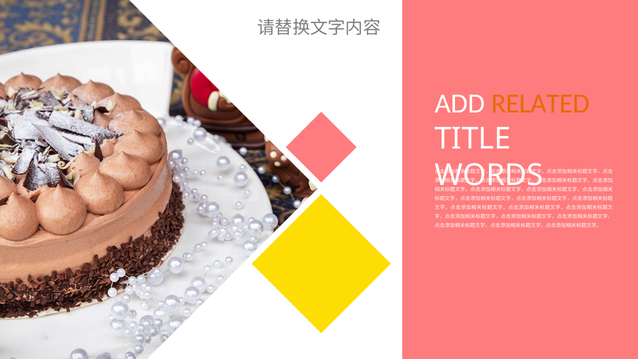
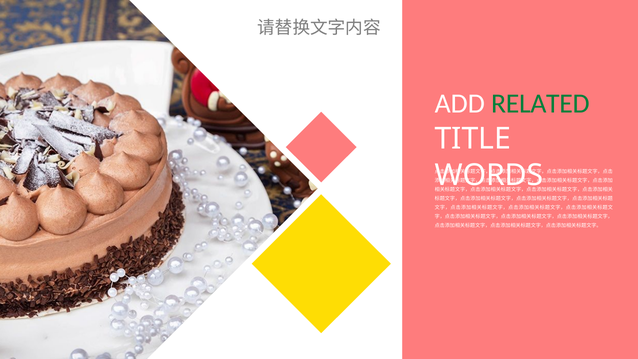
RELATED colour: orange -> green (540, 104)
